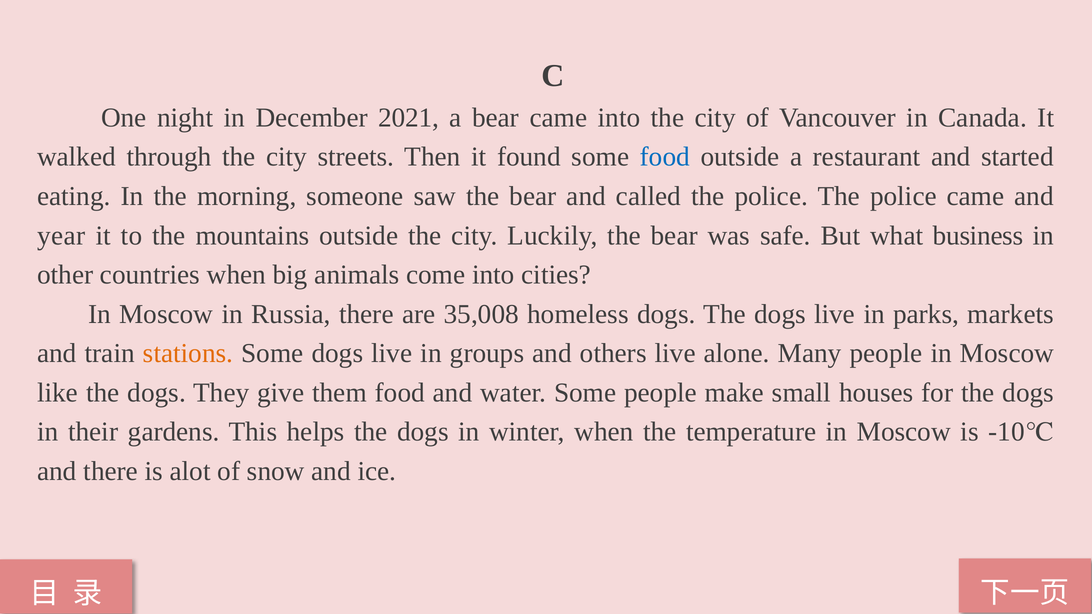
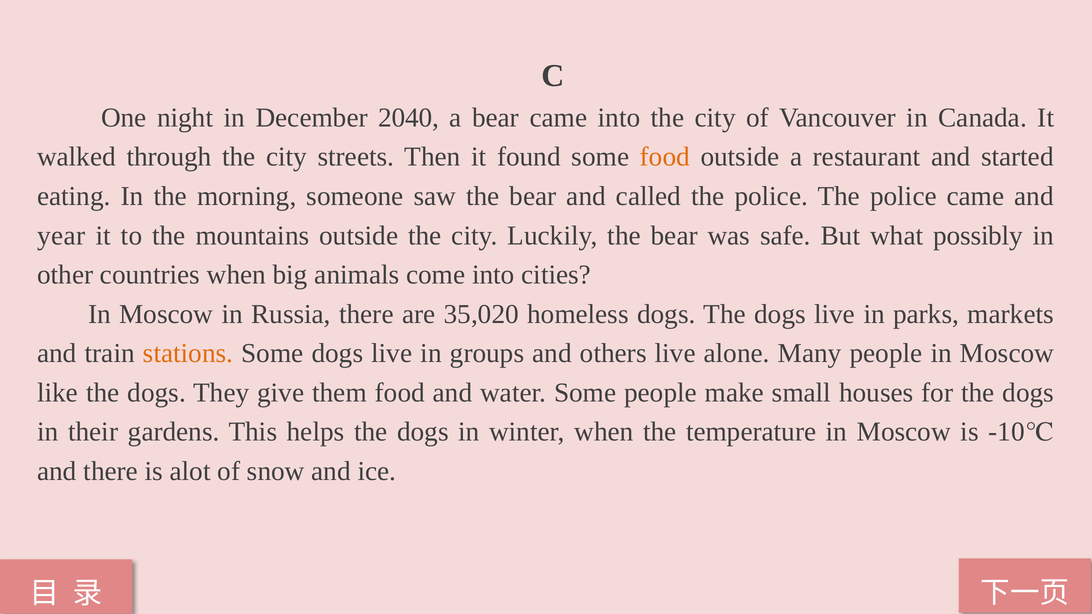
2021: 2021 -> 2040 (409, 118)
food colour: blue -> orange (665, 157)
business: business -> possibly (978, 236)
35,008: 35,008 -> 35,020 (481, 314)
